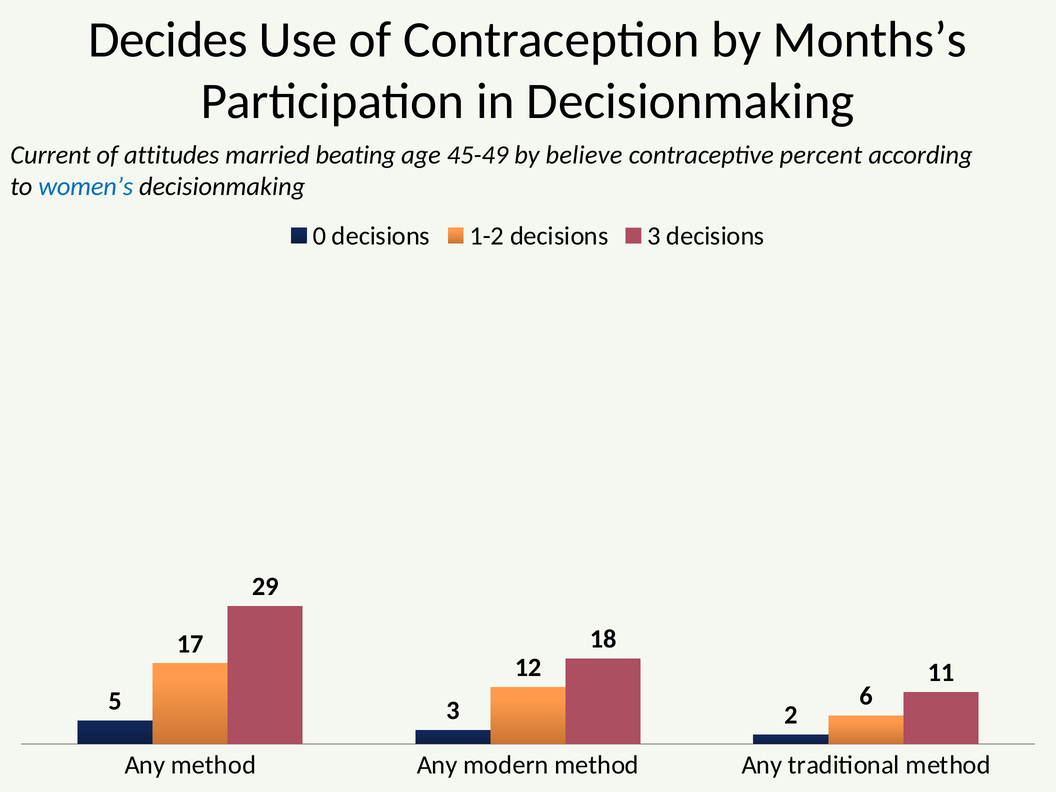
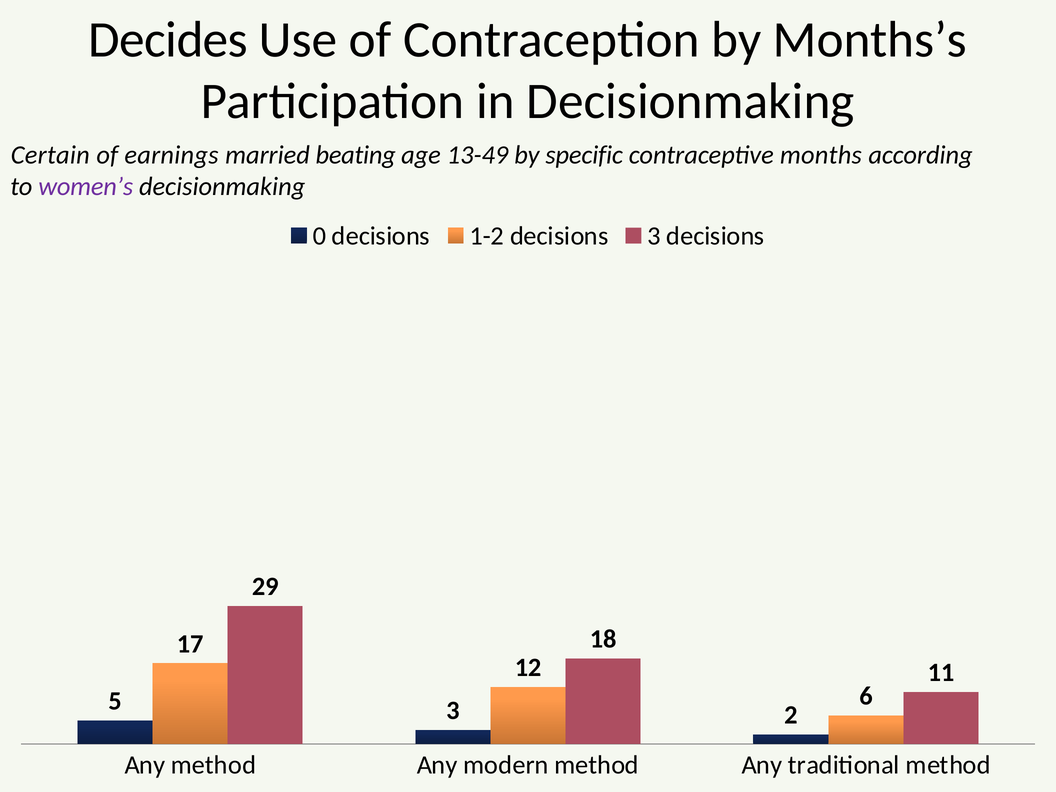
Current: Current -> Certain (50, 155)
attitudes: attitudes -> earnings (172, 155)
45-49: 45-49 -> 13-49 (478, 155)
believe: believe -> specific (584, 155)
percent: percent -> months (821, 155)
women’s colour: blue -> purple (86, 187)
